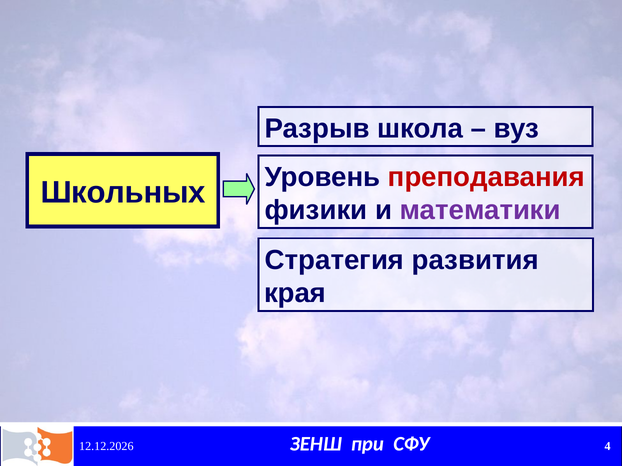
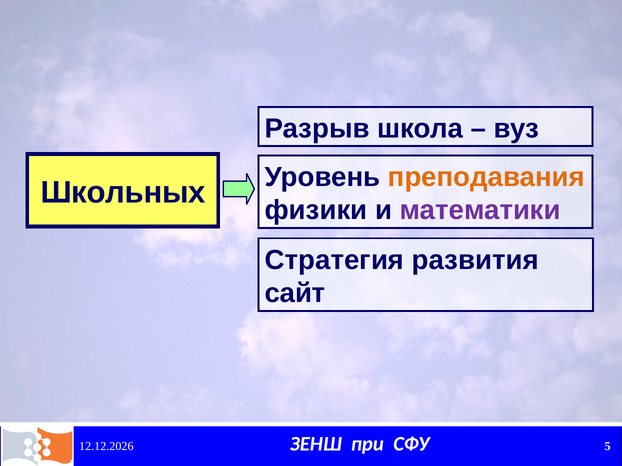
преподавания colour: red -> orange (486, 177)
края: края -> сайт (295, 293)
4: 4 -> 5 (608, 447)
